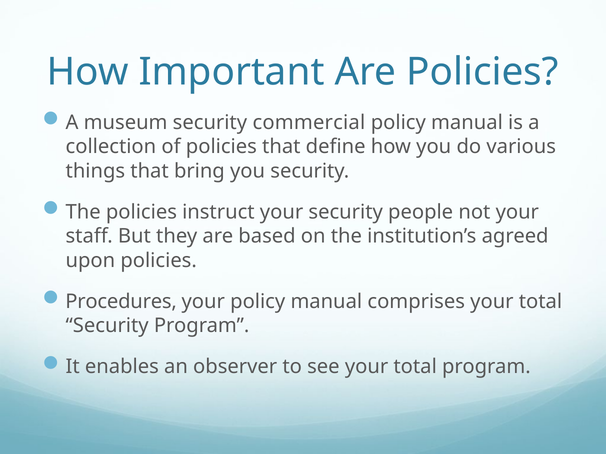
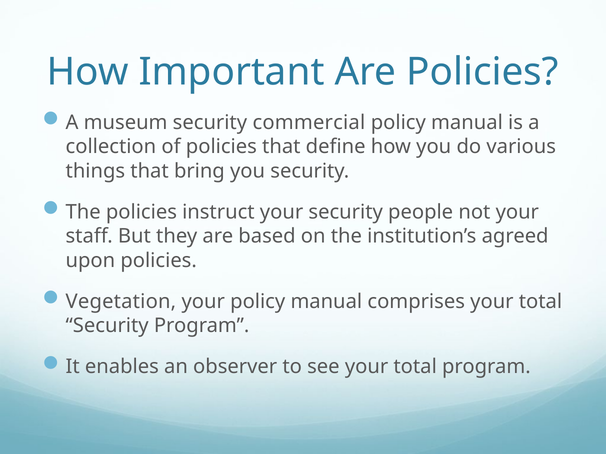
Procedures: Procedures -> Vegetation (121, 302)
